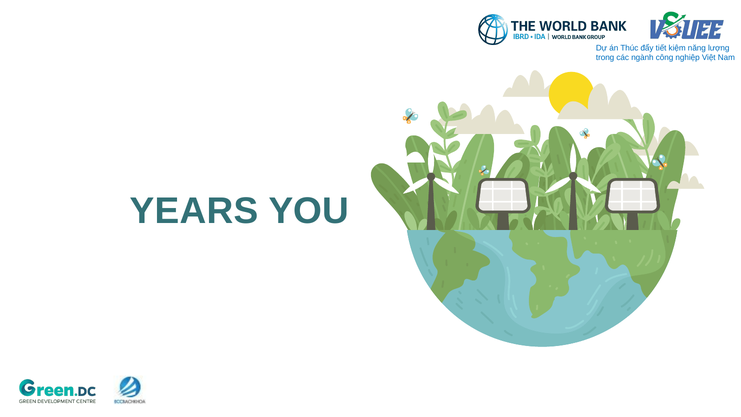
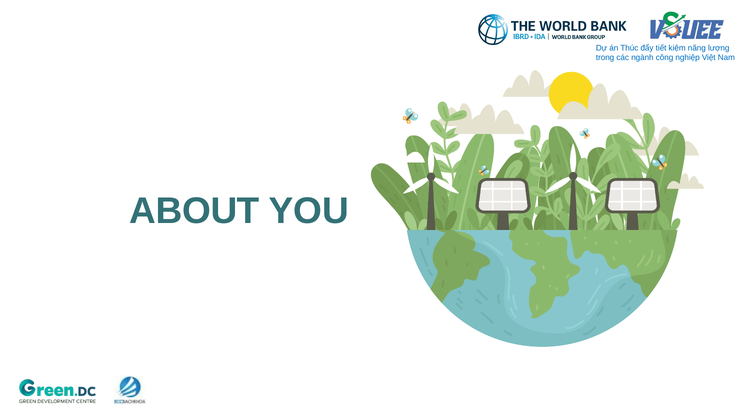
YEARS: YEARS -> ABOUT (194, 211)
